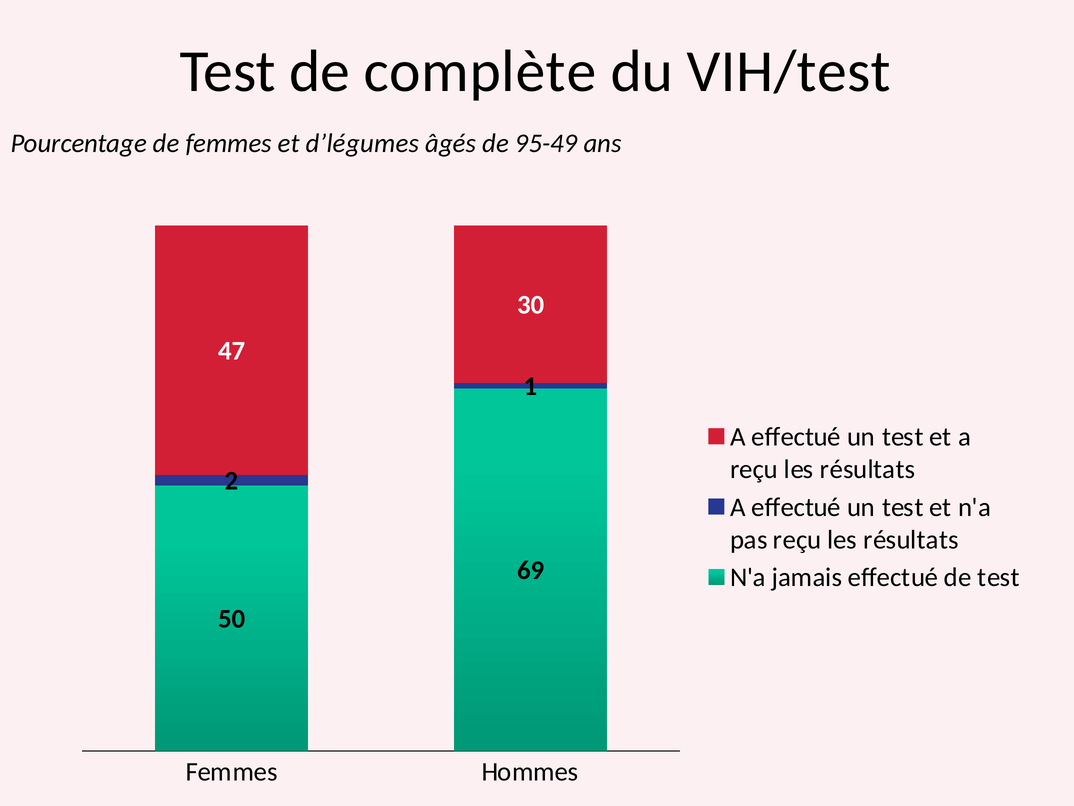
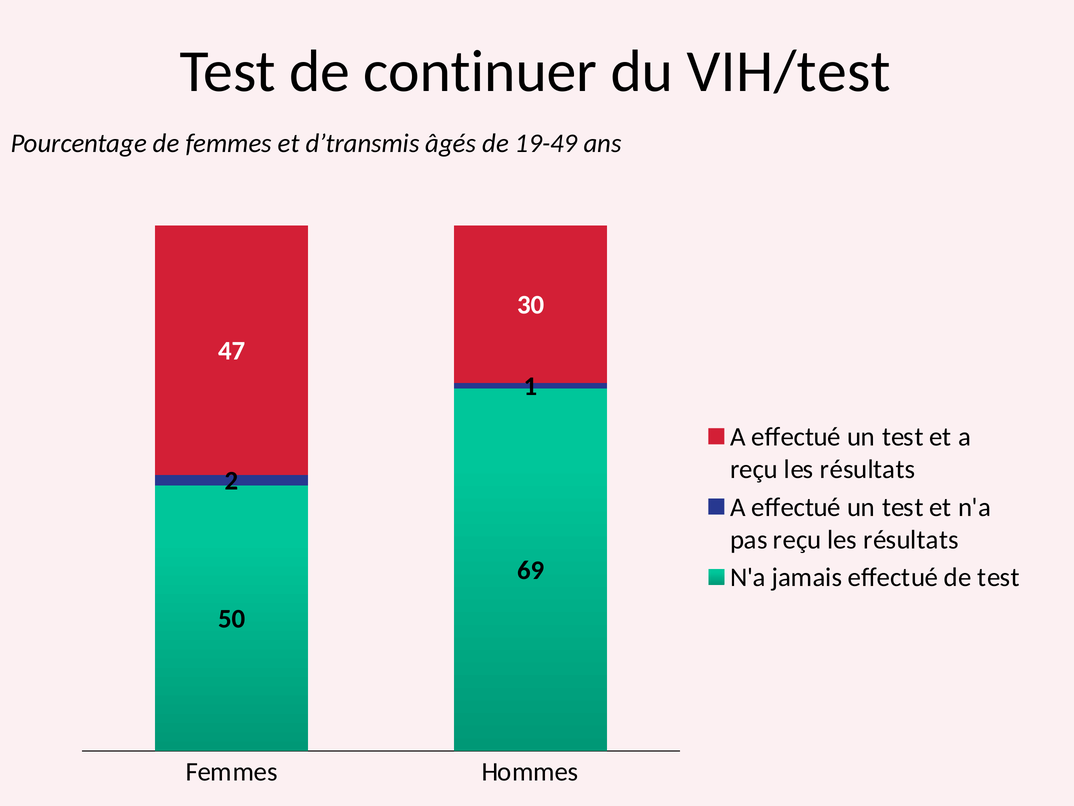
complète: complète -> continuer (480, 71)
d’légumes: d’légumes -> d’transmis (363, 143)
95-49: 95-49 -> 19-49 (546, 143)
